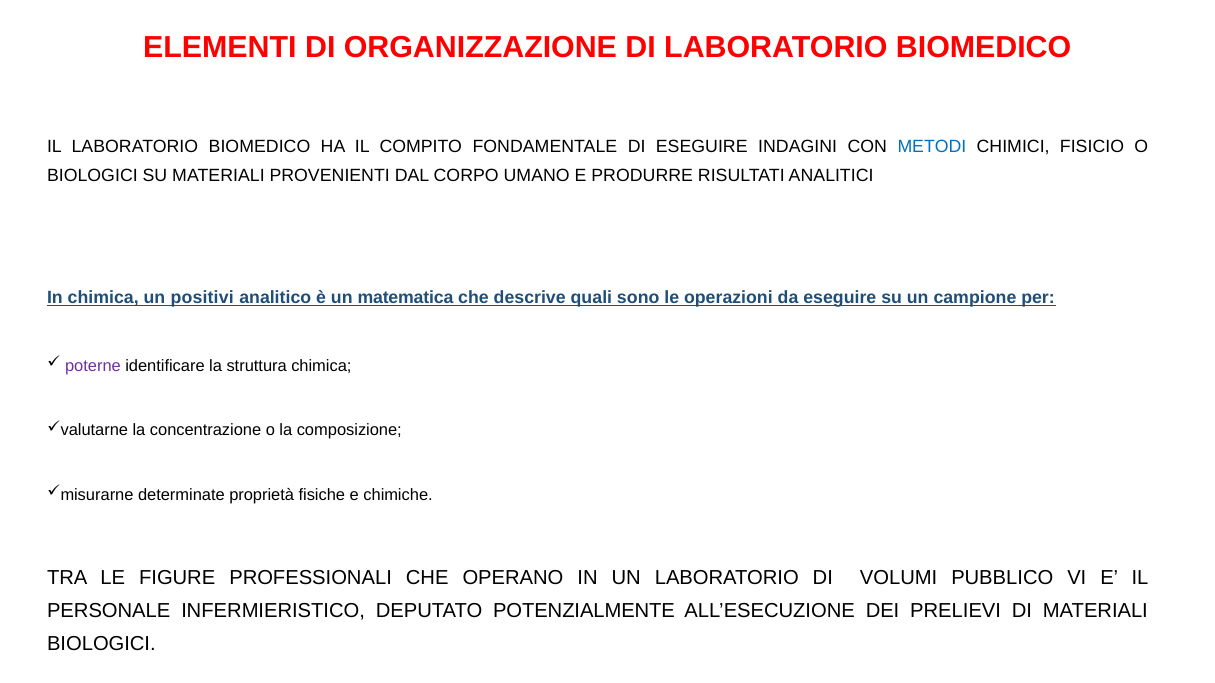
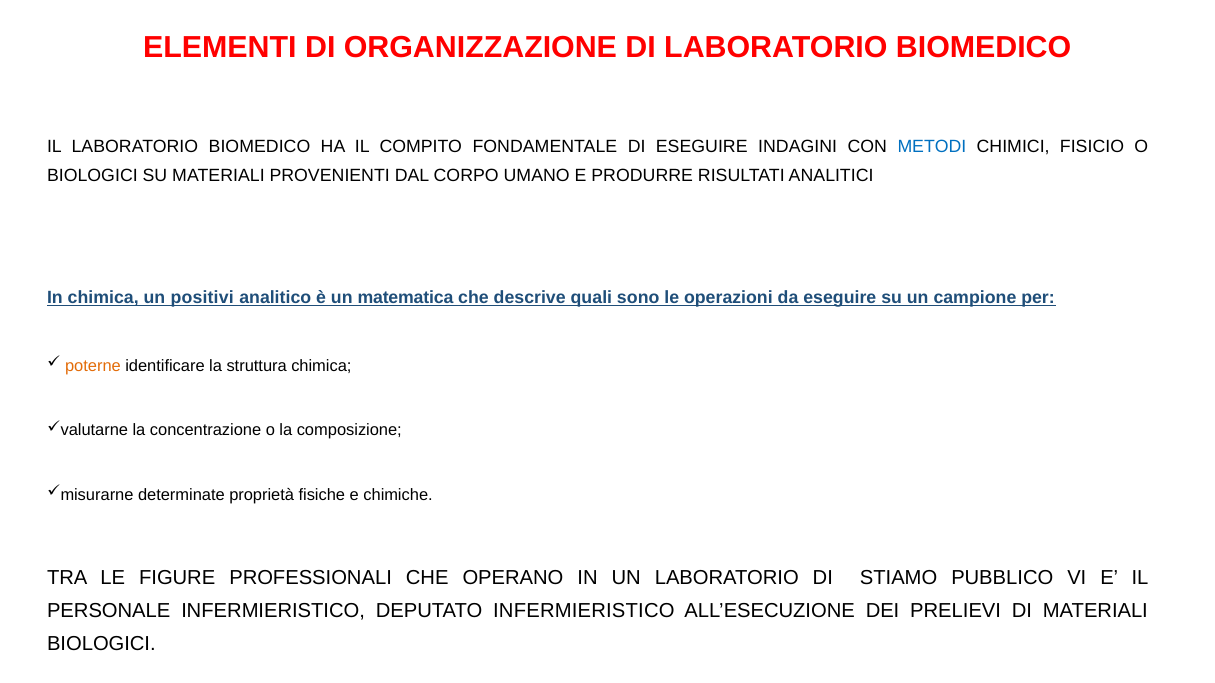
poterne colour: purple -> orange (93, 366)
VOLUMI: VOLUMI -> STIAMO (899, 579)
DEPUTATO POTENZIALMENTE: POTENZIALMENTE -> INFERMIERISTICO (584, 611)
